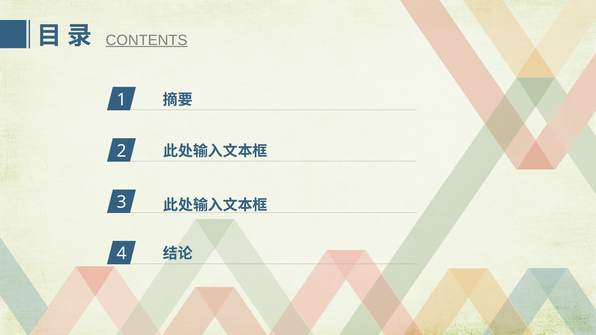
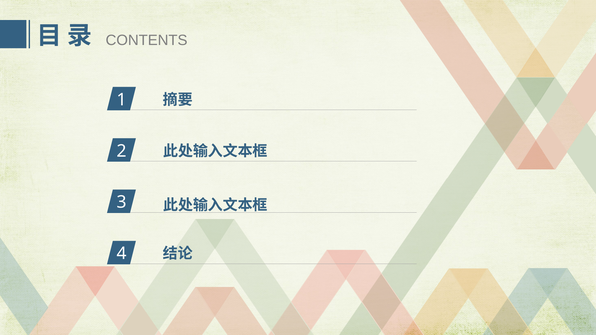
CONTENTS underline: present -> none (147, 40)
